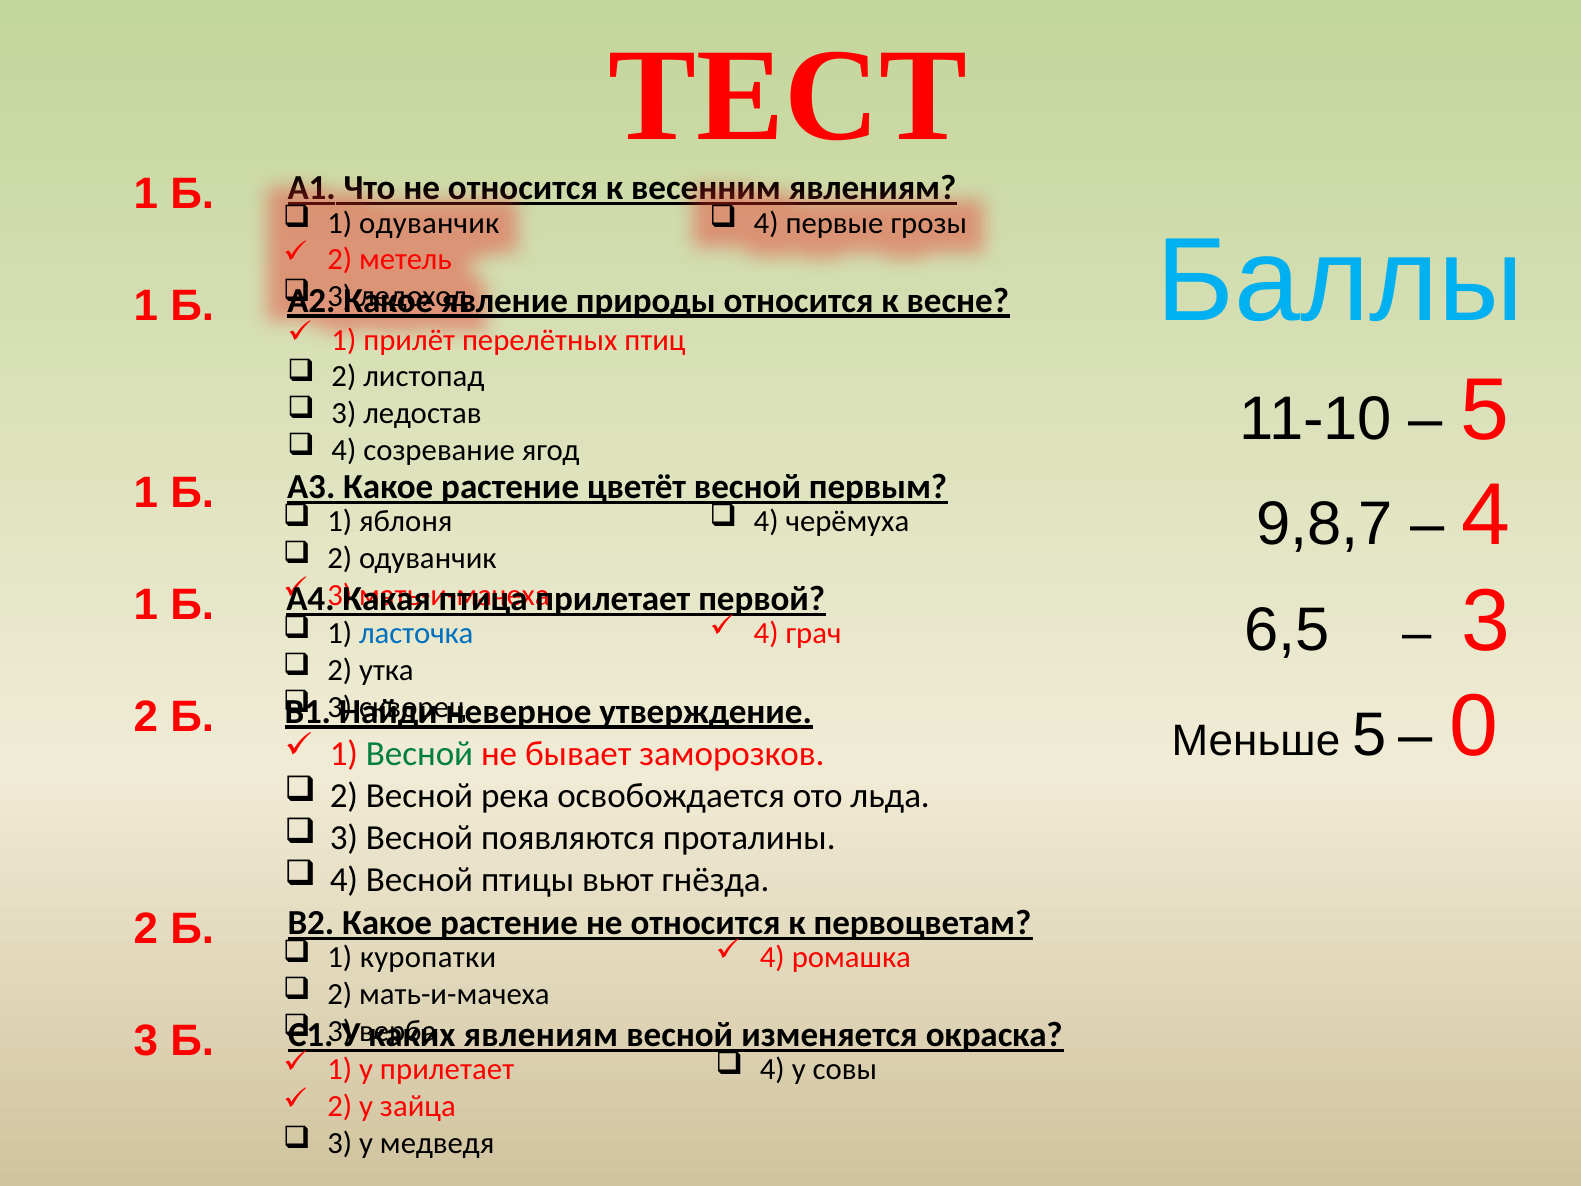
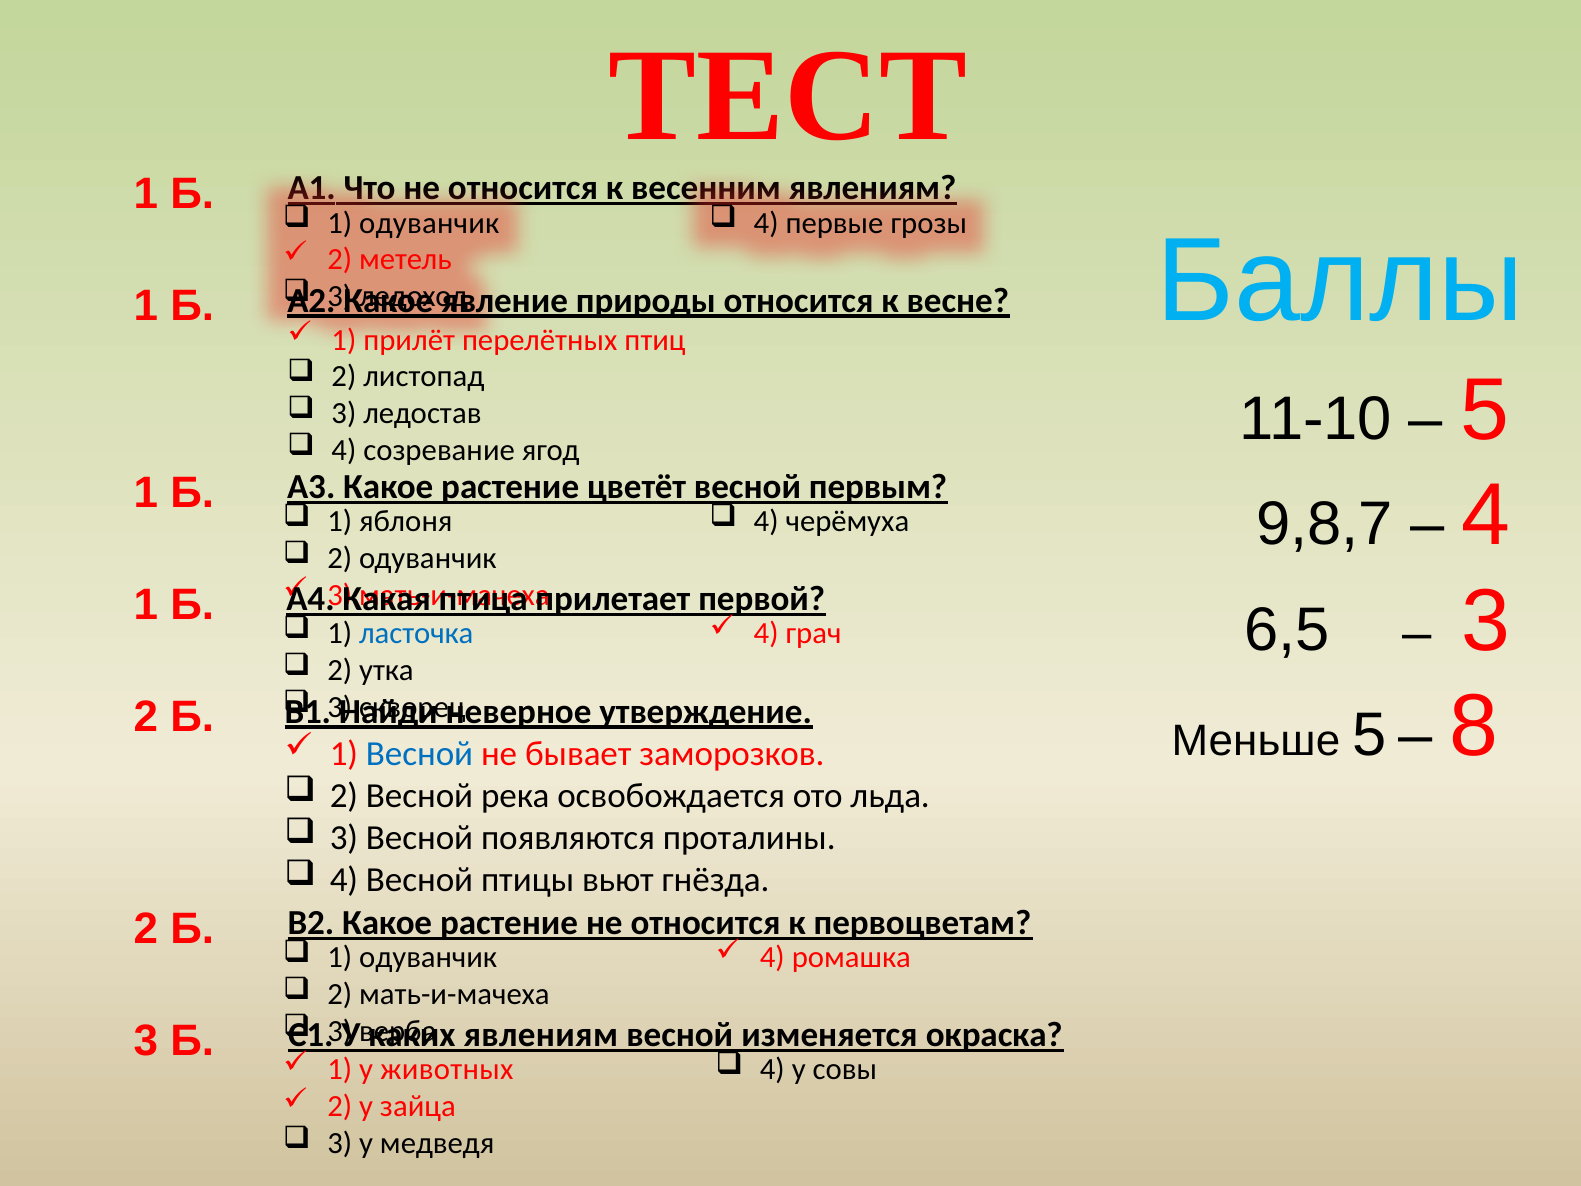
0: 0 -> 8 (1474, 727)
Весной colour: green -> blue (419, 754)
куропатки: куропатки -> одуванчик (428, 957)
у прилетает: прилетает -> животных (447, 1069)
